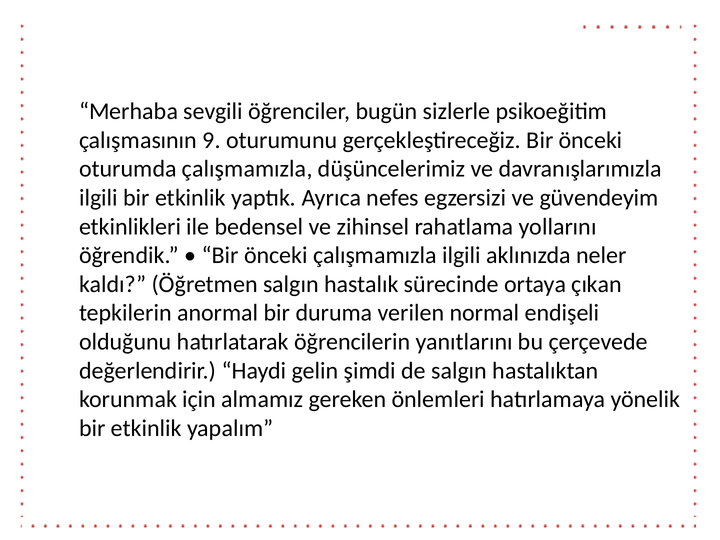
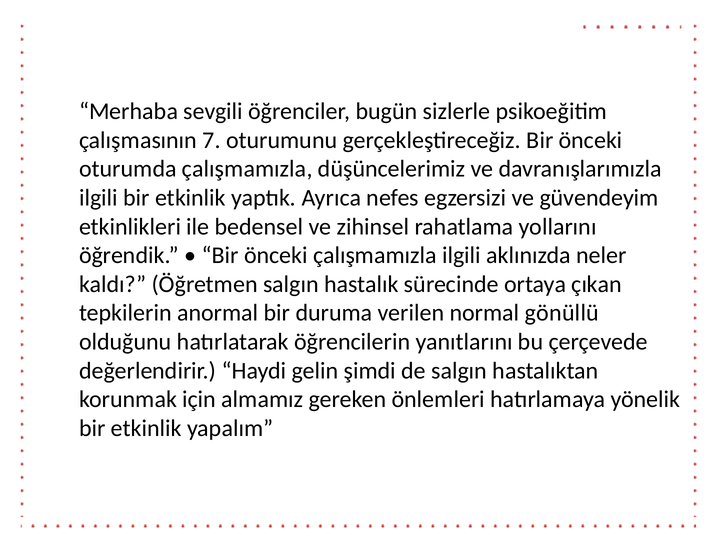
9: 9 -> 7 (212, 140)
endişeli: endişeli -> gönüllü (562, 313)
